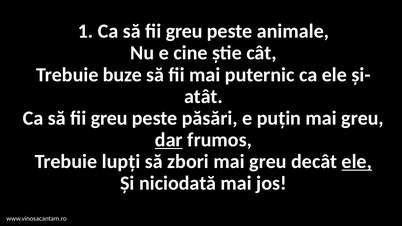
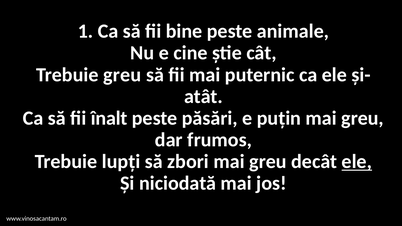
greu: greu -> bine (184, 31)
Trebuie buze: buze -> greu (122, 75)
greu: greu -> înalt (109, 118)
dar underline: present -> none (169, 140)
